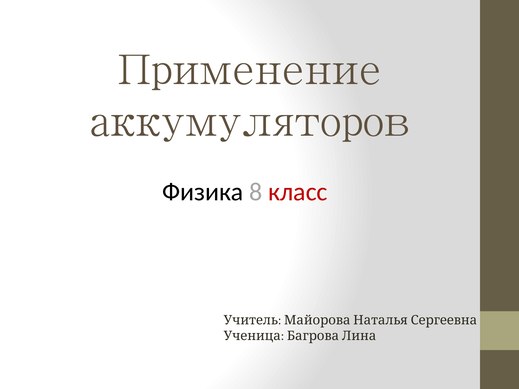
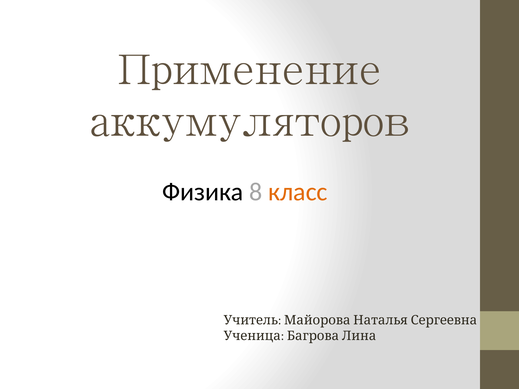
класс colour: red -> orange (298, 192)
